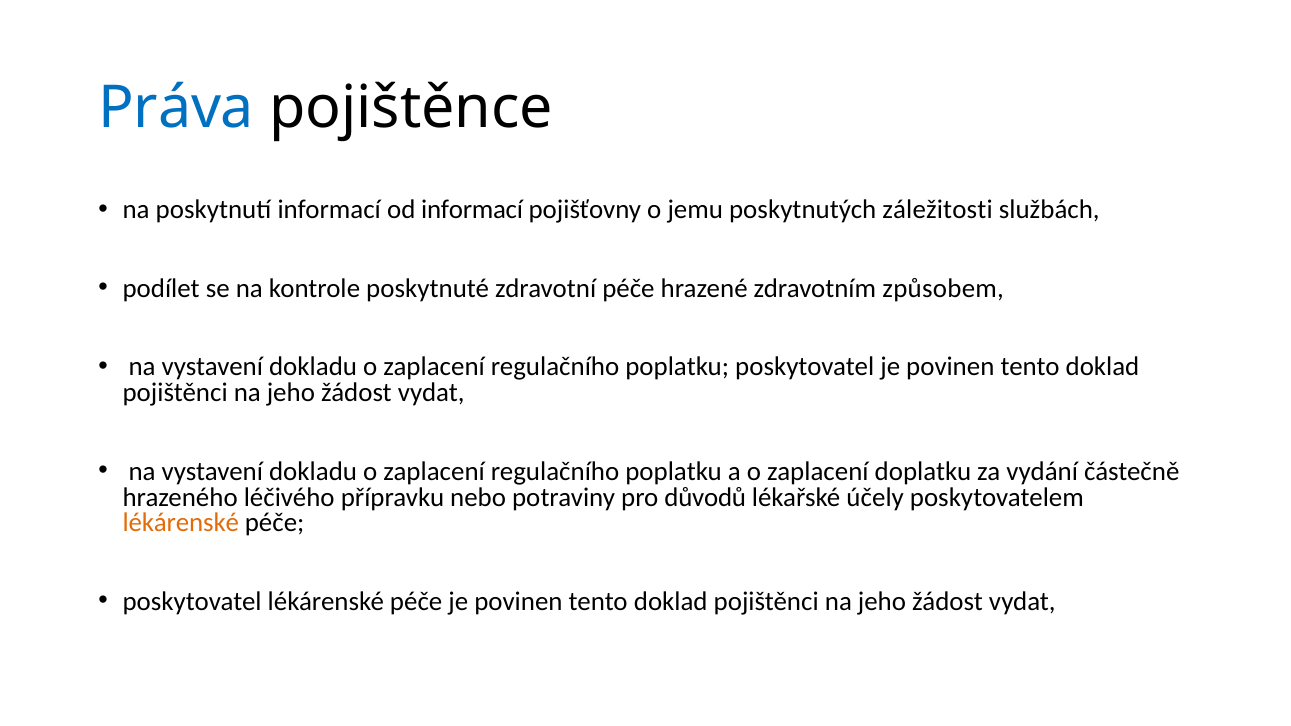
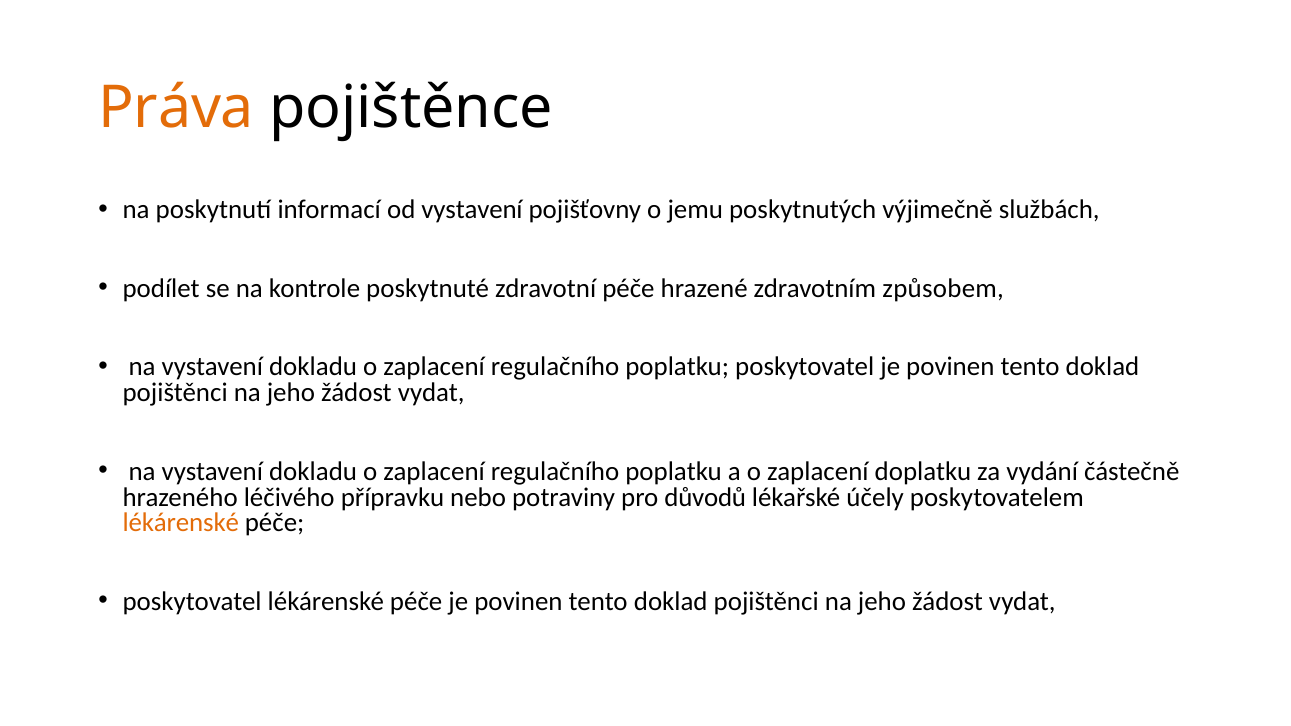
Práva colour: blue -> orange (176, 108)
od informací: informací -> vystavení (472, 210)
záležitosti: záležitosti -> výjimečně (938, 210)
